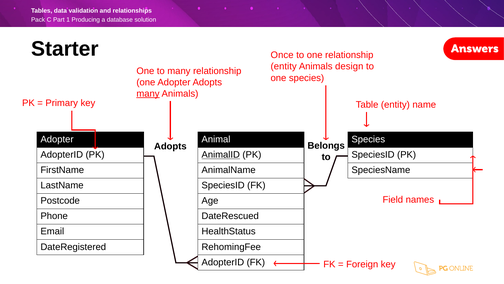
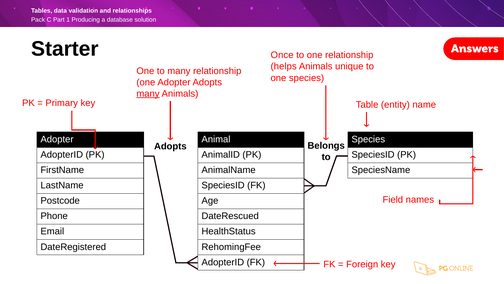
entity: entity -> helps (284, 66)
design: design -> unique (349, 66)
AnimalID underline: present -> none (221, 154)
